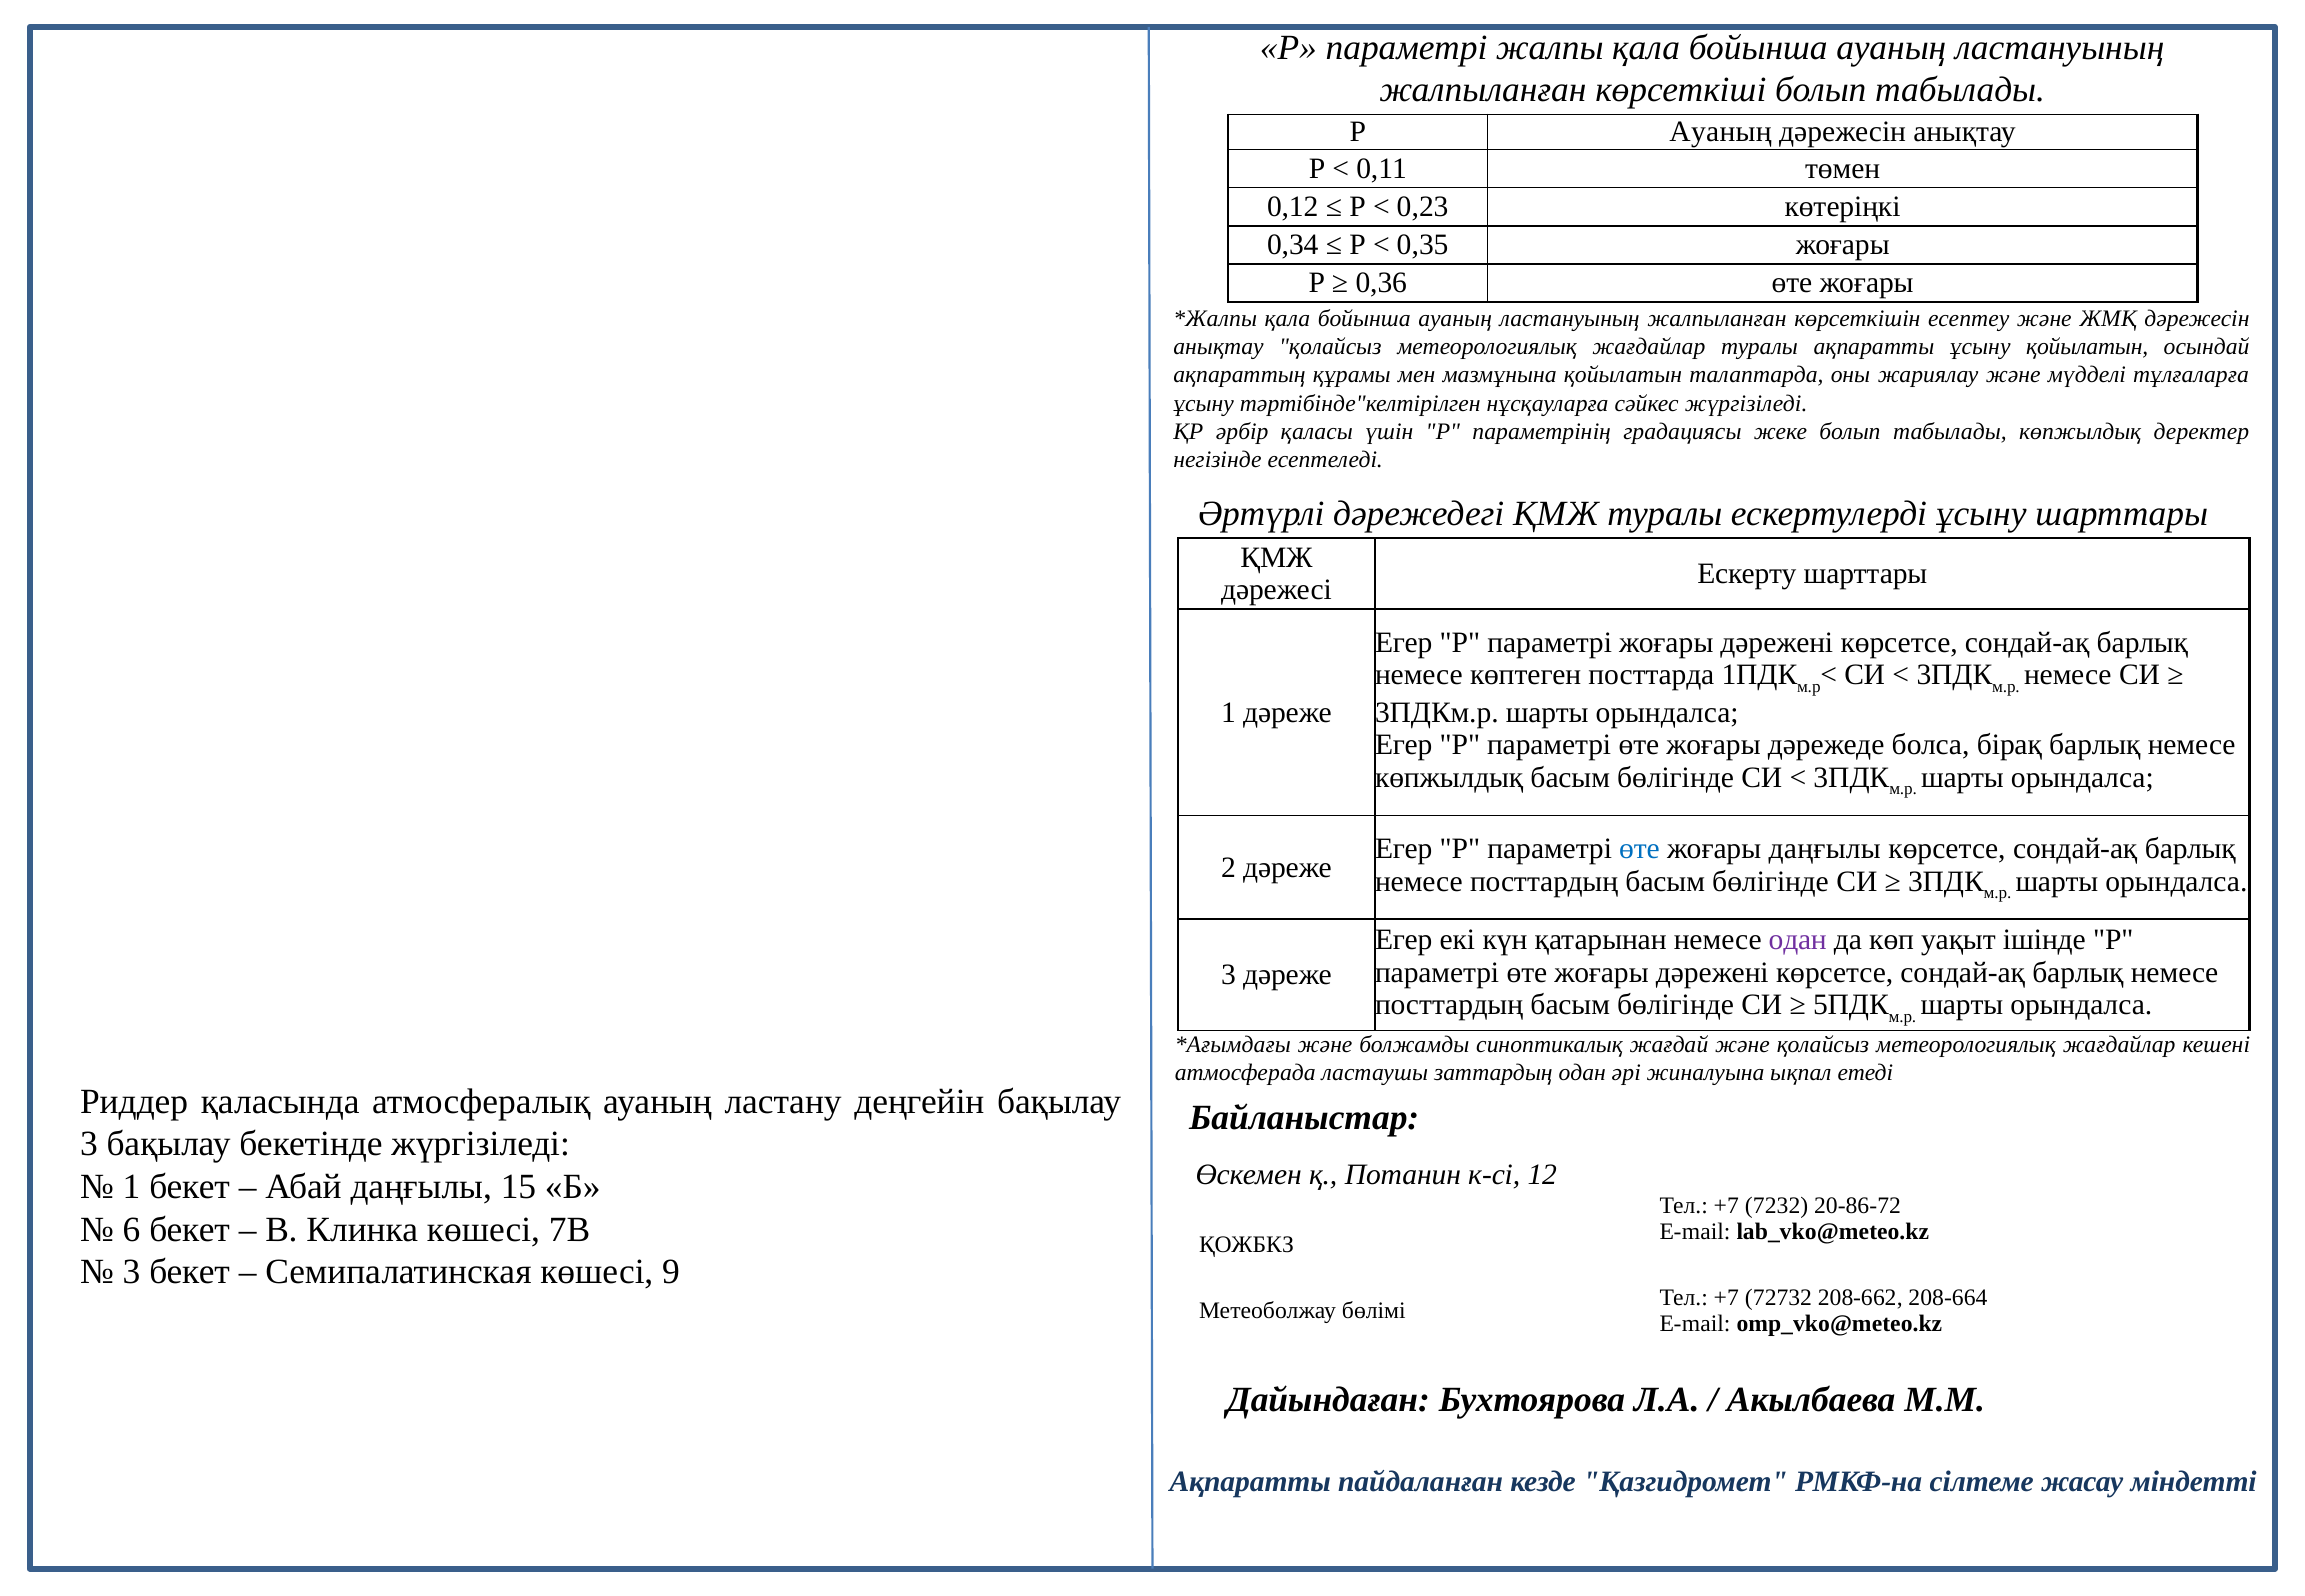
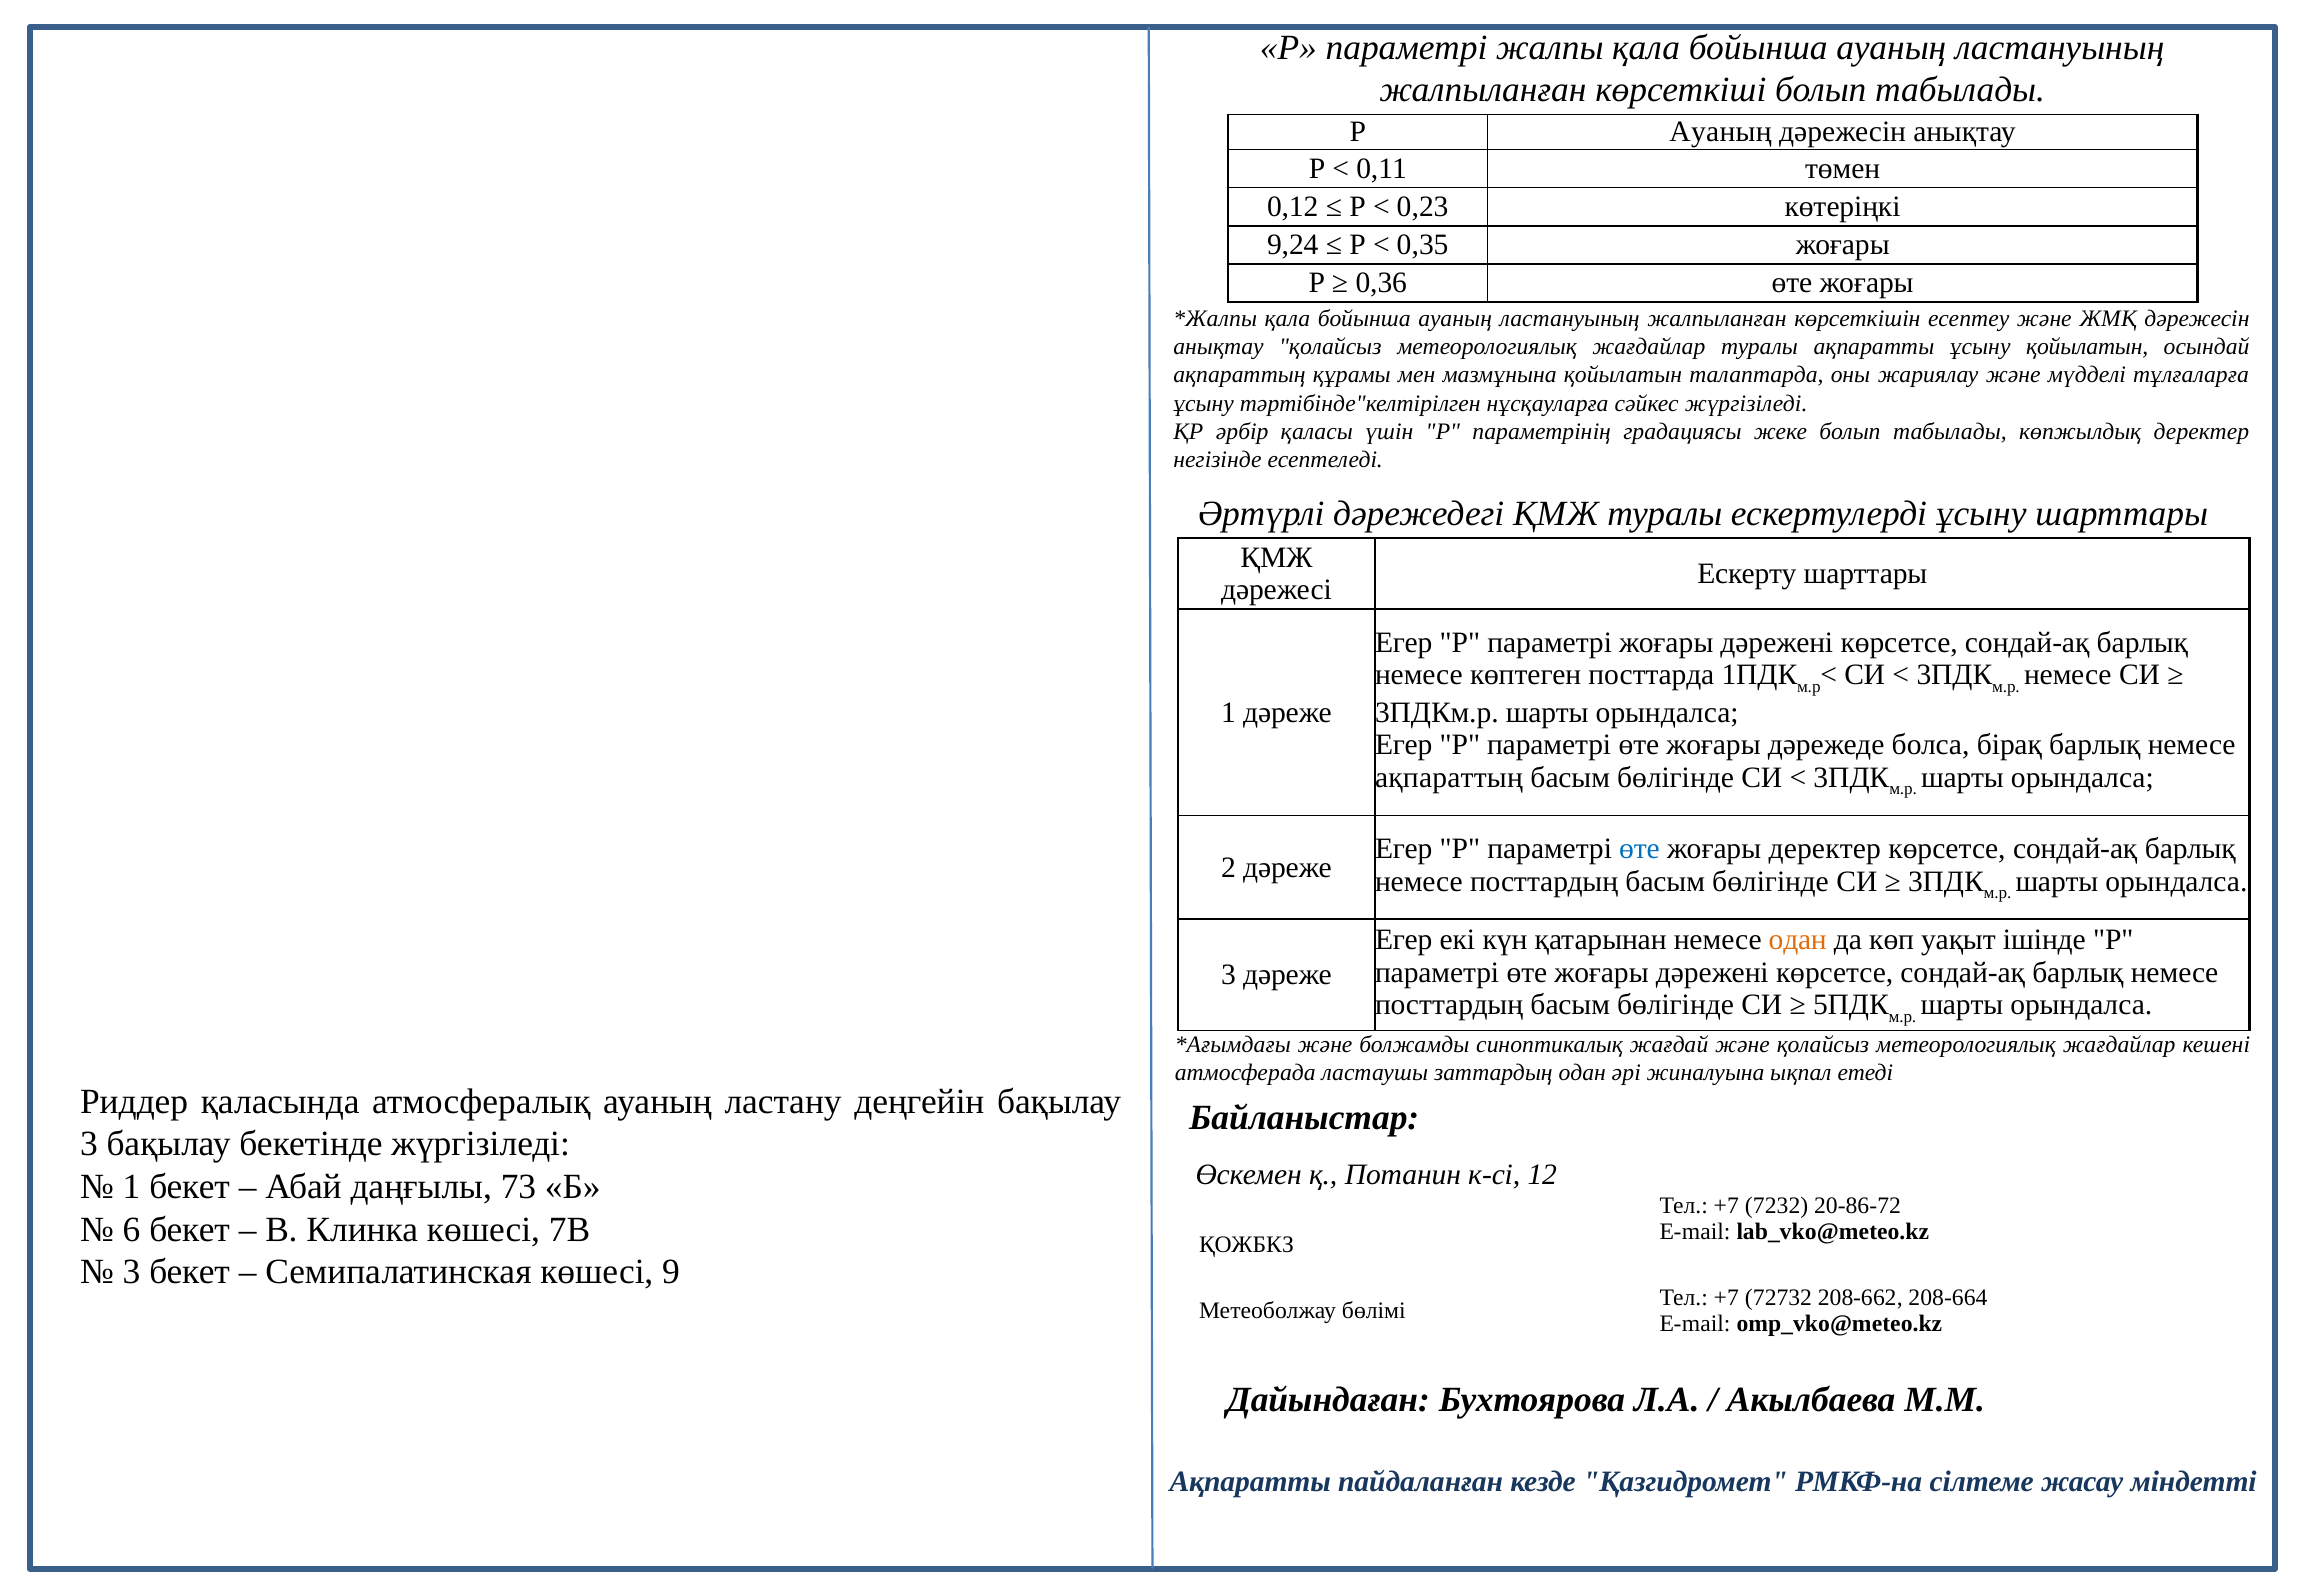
0,34: 0,34 -> 9,24 (1293, 245)
көпжылдық: көпжылдық -> ақпараттың (1449, 778)
жоғары даңғылы: даңғылы -> деректер (1825, 849)
одан colour: purple -> orange (1798, 940)
15: 15 -> 73 (518, 1187)
